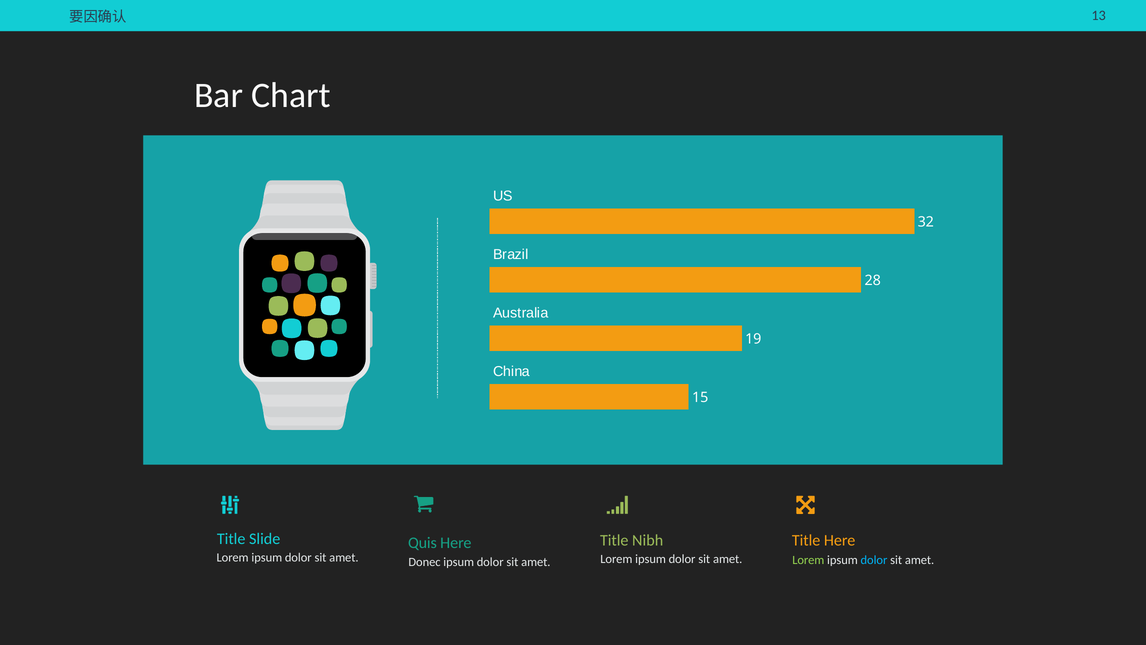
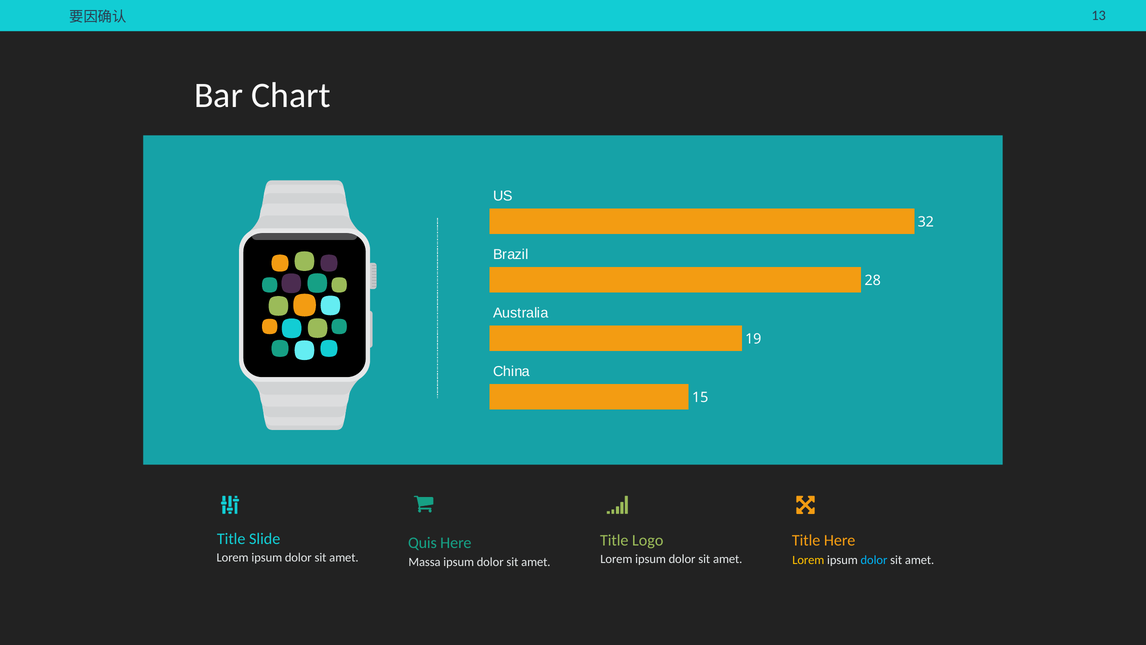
Nibh: Nibh -> Logo (648, 540)
Lorem colour: light green -> yellow (808, 560)
Donec: Donec -> Massa (425, 562)
